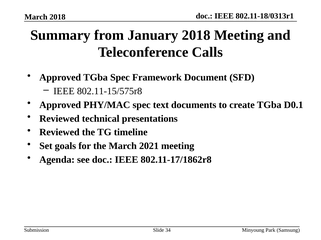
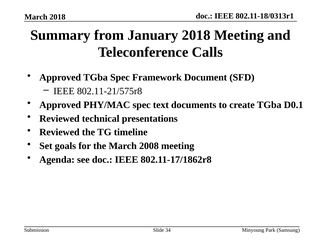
802.11-15/575r8: 802.11-15/575r8 -> 802.11-21/575r8 (110, 91)
2021: 2021 -> 2008 (149, 146)
